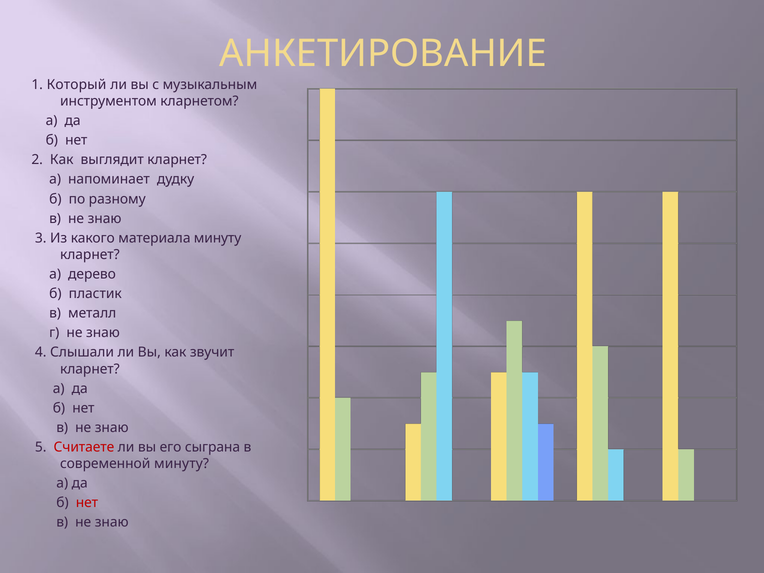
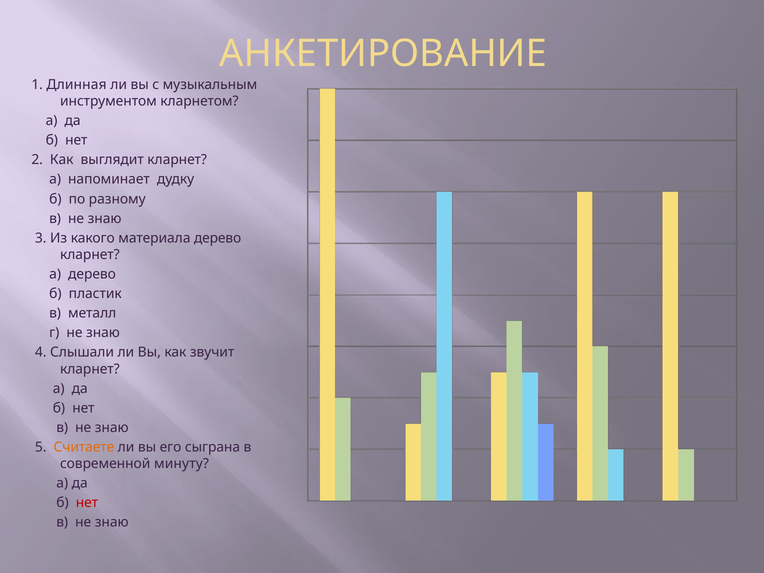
Который: Который -> Длинная (77, 85)
материала минуту: минуту -> дерево (218, 238)
Считаете colour: red -> orange (84, 447)
